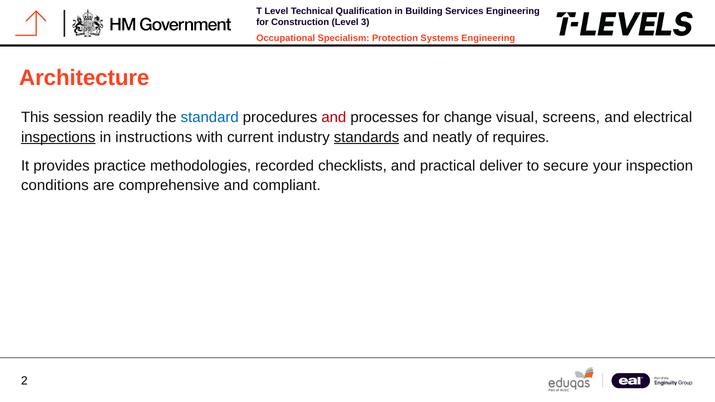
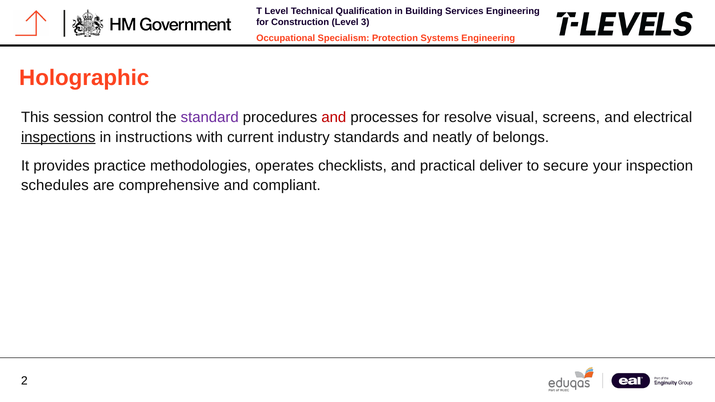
Architecture: Architecture -> Holographic (84, 78)
readily: readily -> control (130, 118)
standard colour: blue -> purple (210, 118)
change: change -> resolve (468, 118)
standards underline: present -> none (367, 137)
requires: requires -> belongs (521, 137)
recorded: recorded -> operates (285, 166)
conditions: conditions -> schedules (55, 185)
